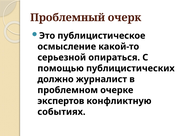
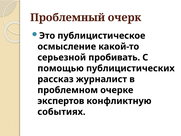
опираться: опираться -> пробивать (114, 57)
должно: должно -> рассказ (56, 79)
